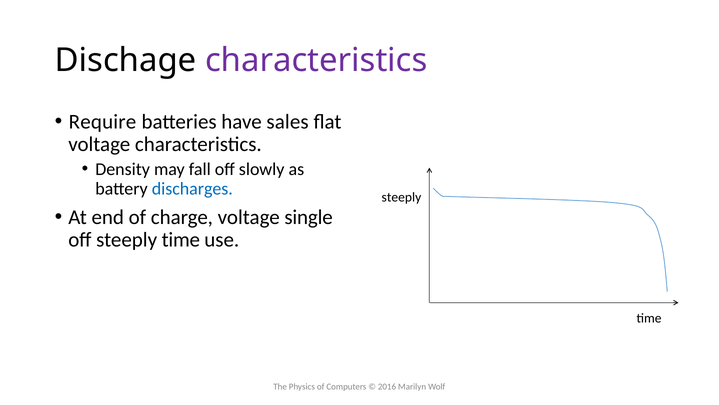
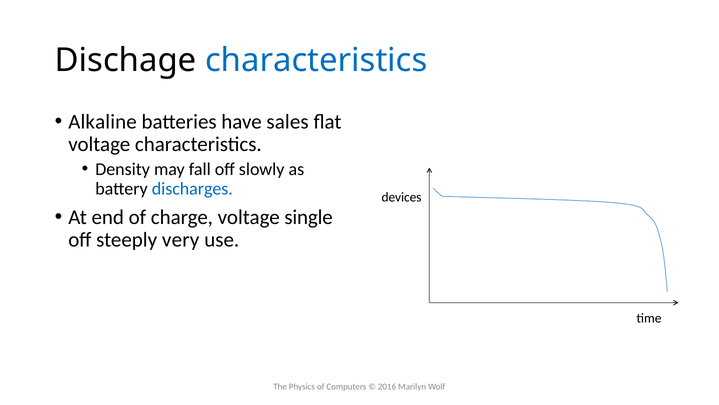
characteristics colour: purple -> blue (316, 60)
Require: Require -> Alkaline (103, 122)
steeply: steeply -> devices (402, 197)
off steeply time: time -> very (181, 240)
